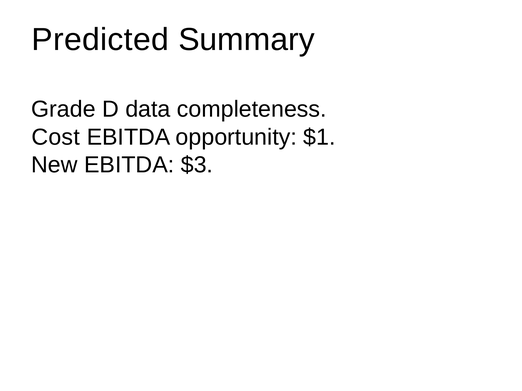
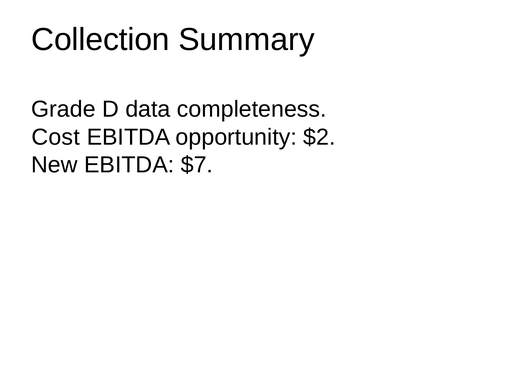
Predicted: Predicted -> Collection (100, 40)
$1: $1 -> $2 (319, 137)
$3: $3 -> $7 (197, 165)
